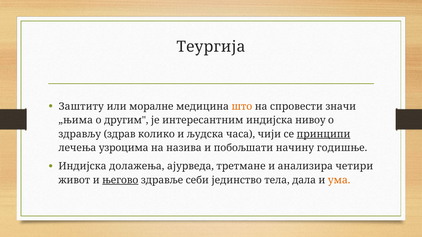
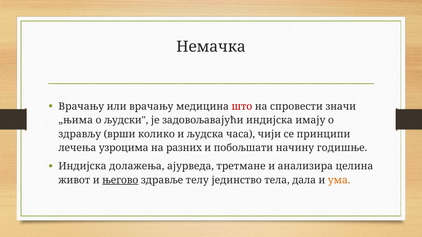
Теургија: Теургија -> Немачка (211, 47)
Заштиту: Заштиту -> Врачању (81, 107)
или моралне: моралне -> врачању (151, 107)
што colour: orange -> red (242, 107)
другим: другим -> људски (126, 120)
интересантним: интересантним -> задовољавајући (203, 120)
нивоу: нивоу -> имају (310, 120)
здрав: здрав -> врши (120, 134)
принципи underline: present -> none (324, 134)
назива: назива -> разних (184, 148)
четири: четири -> целина (354, 167)
себи: себи -> телу (197, 180)
